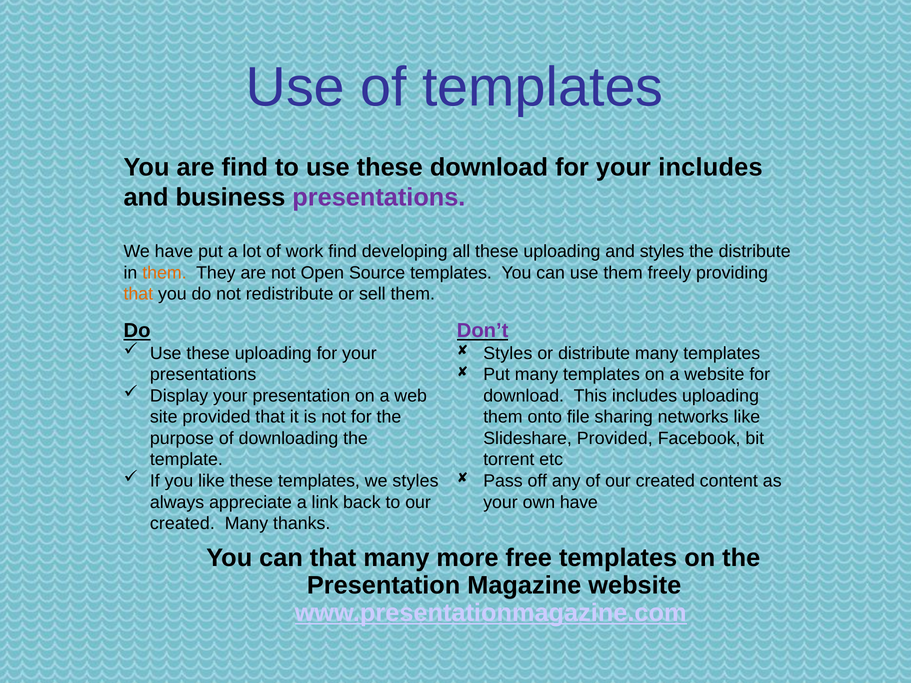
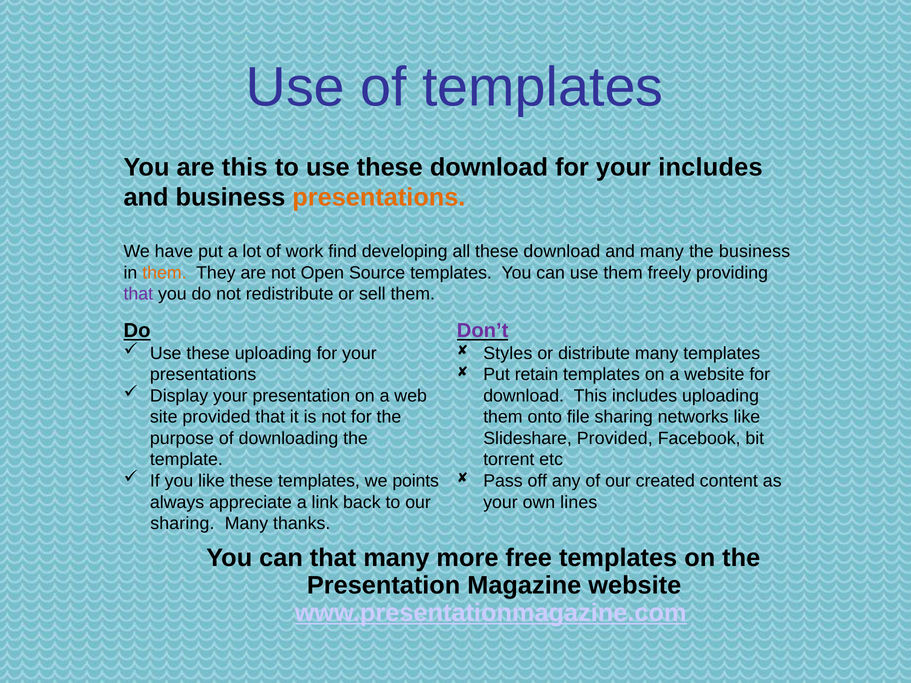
are find: find -> this (245, 167)
presentations colour: purple -> orange (379, 198)
all these uploading: uploading -> download (562, 252)
and styles: styles -> many (662, 252)
the distribute: distribute -> business (755, 252)
that colour: orange -> purple (138, 294)
Put many: many -> retain (537, 375)
we styles: styles -> points (416, 481)
own have: have -> lines (579, 502)
created: created -> sharing (182, 524)
